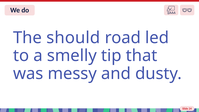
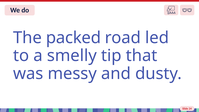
should: should -> packed (73, 38)
